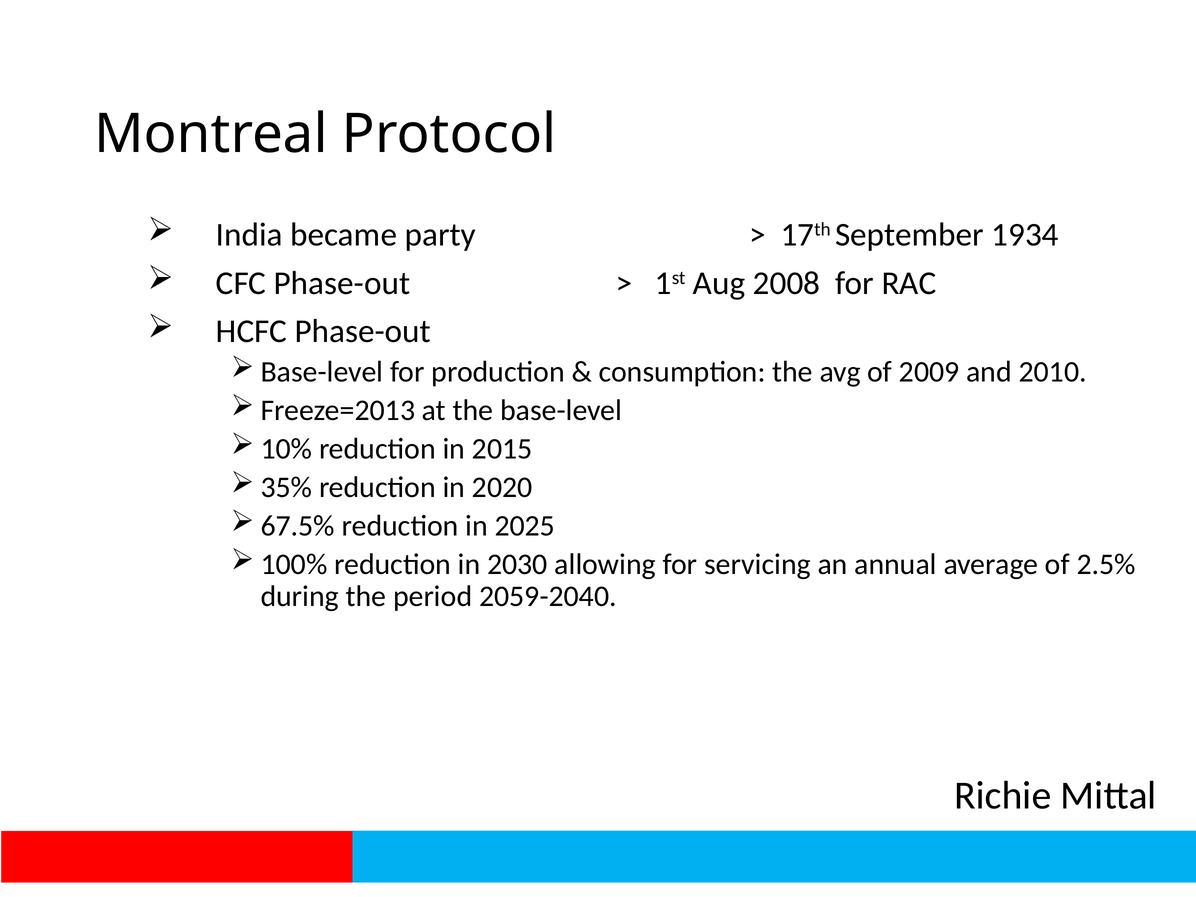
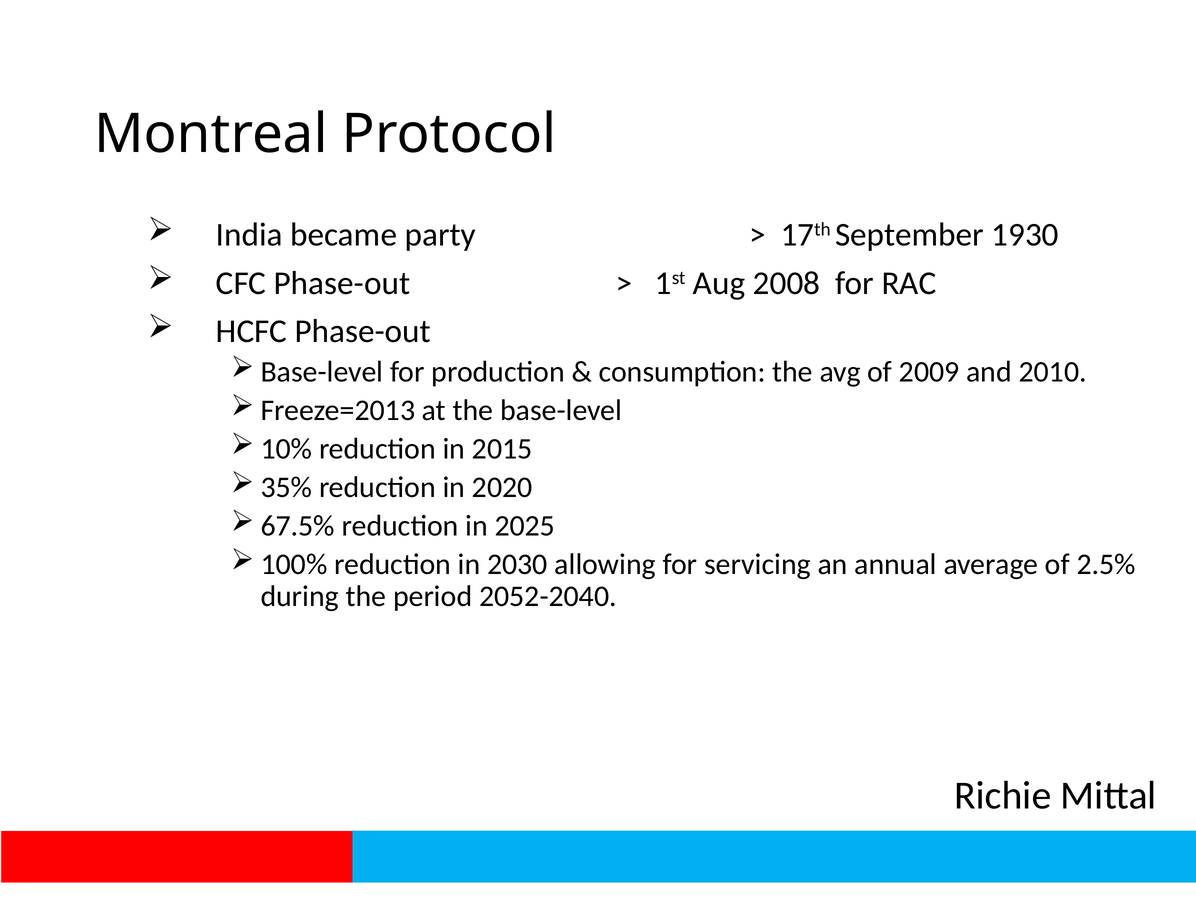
1934: 1934 -> 1930 (1025, 235)
2059-2040: 2059-2040 -> 2052-2040 (548, 597)
